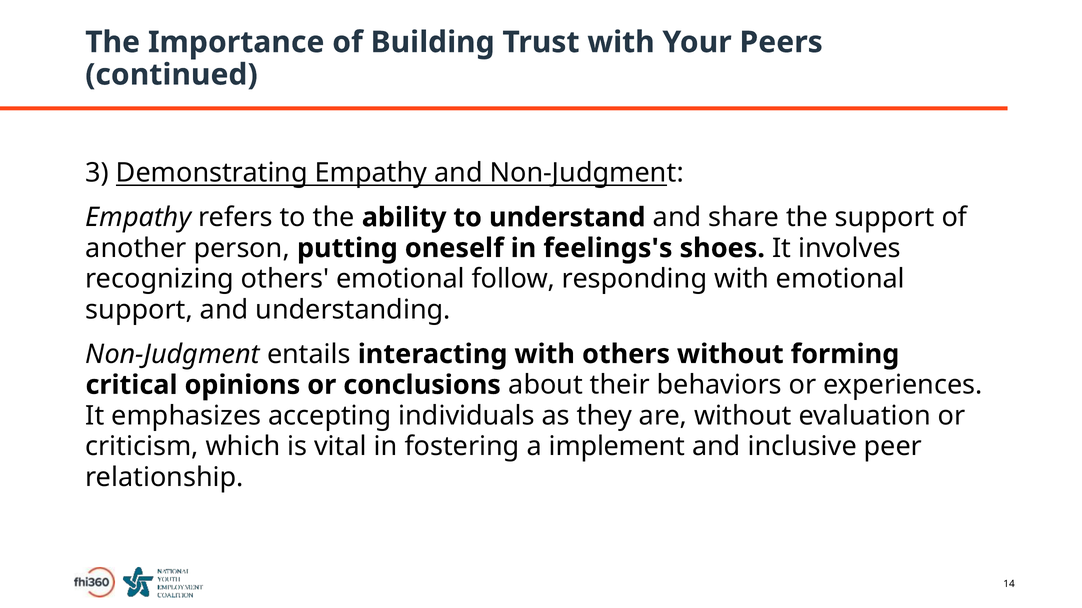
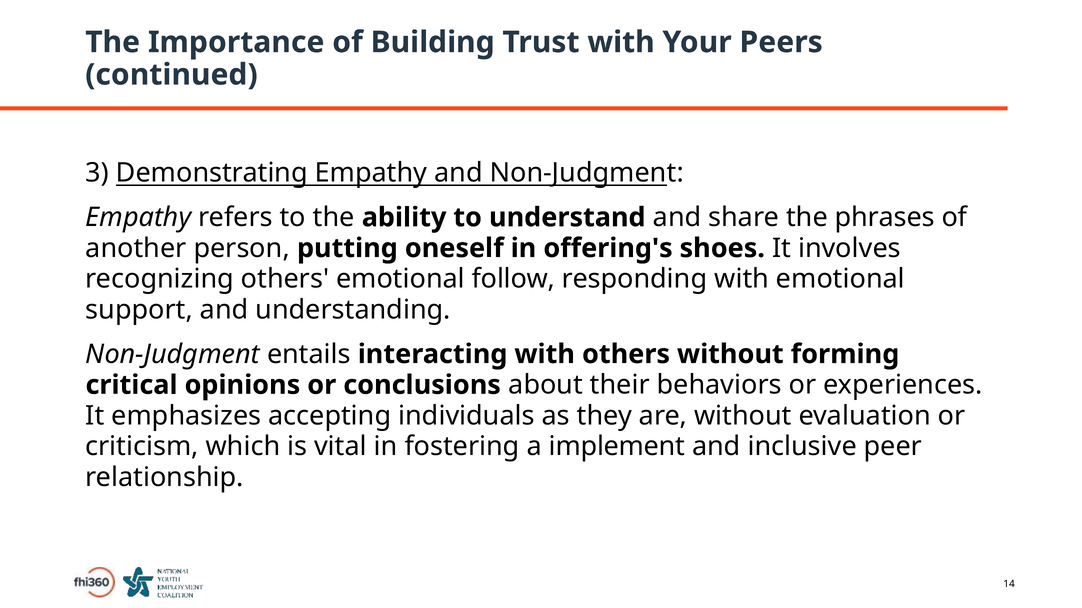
the support: support -> phrases (885, 218)
feelings's: feelings's -> offering's (608, 248)
